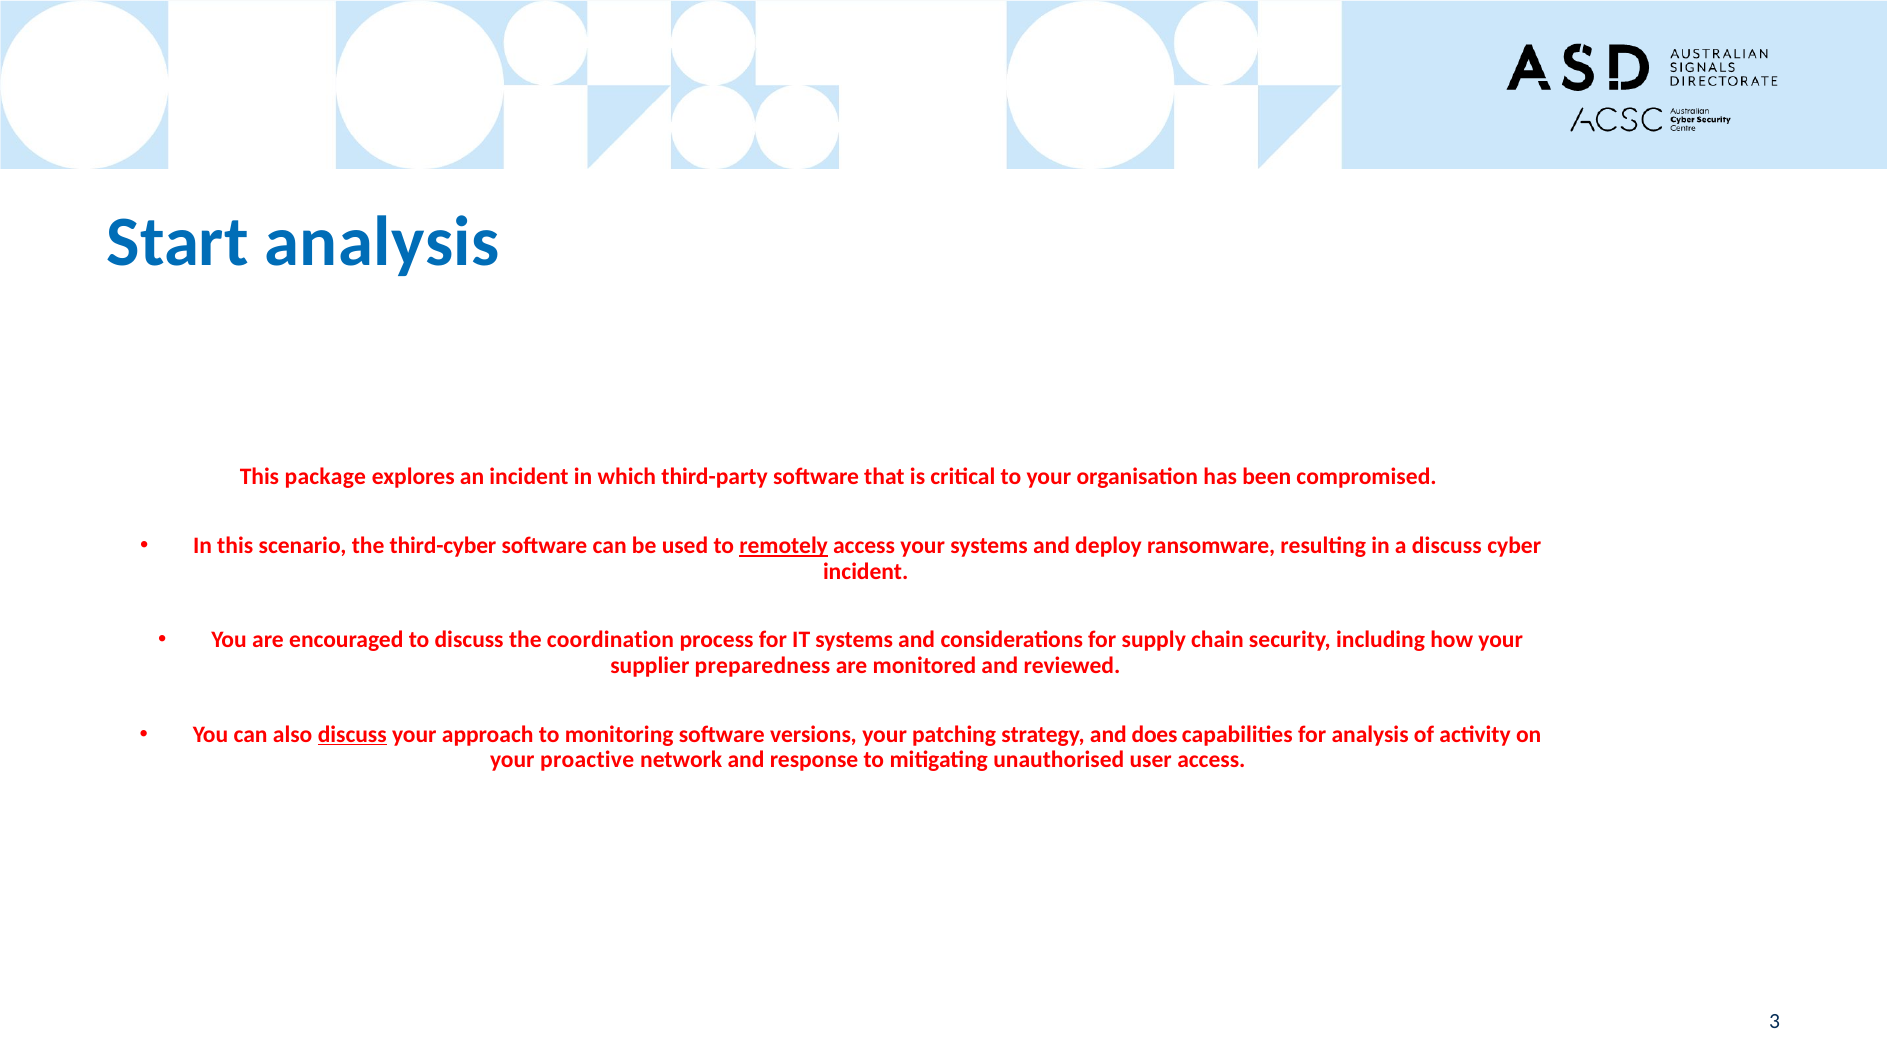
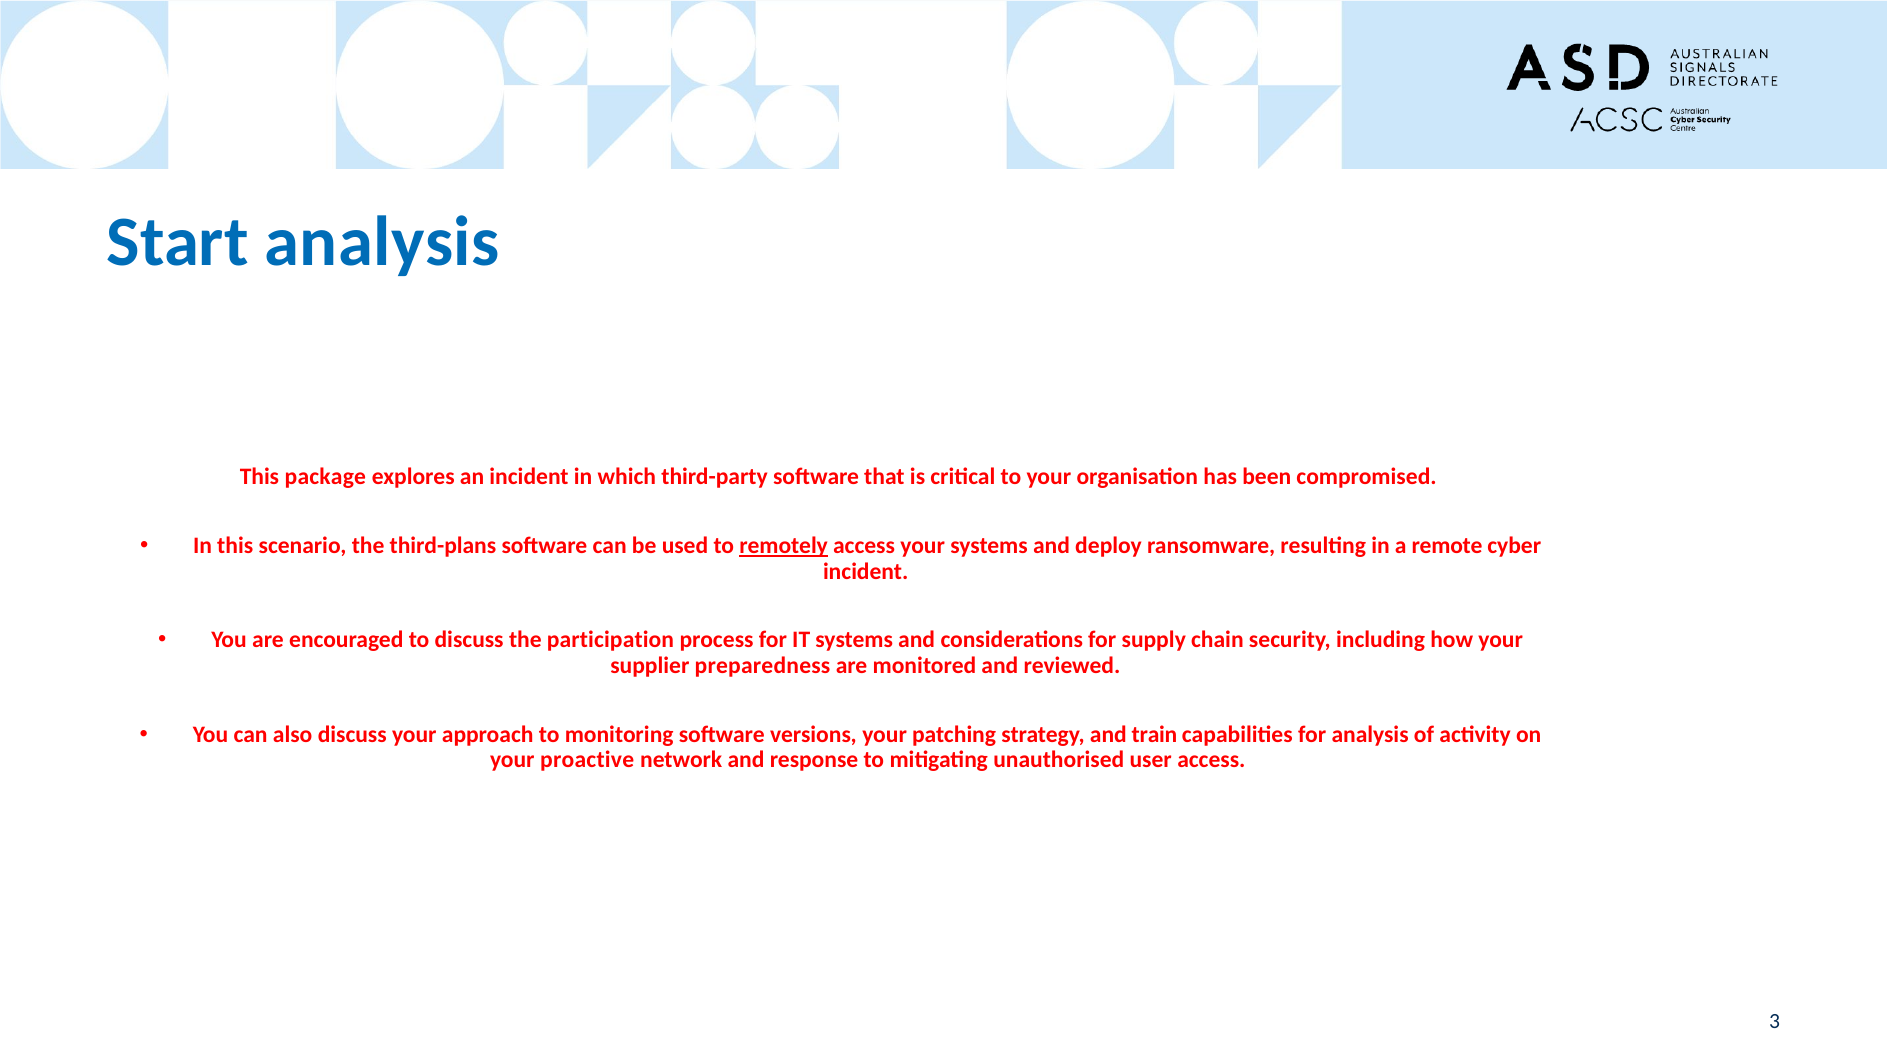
third-cyber: third-cyber -> third-plans (443, 546)
a discuss: discuss -> remote (1447, 546)
coordination: coordination -> participation (611, 640)
discuss underline: present -> none (352, 734)
does: does -> train (1155, 734)
